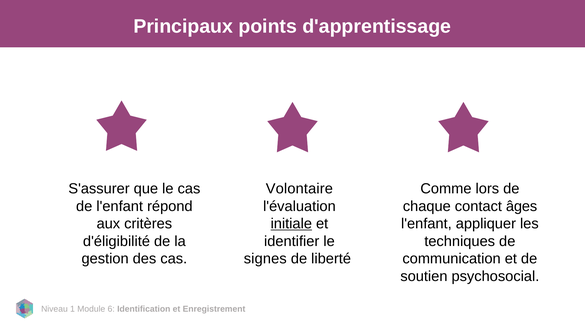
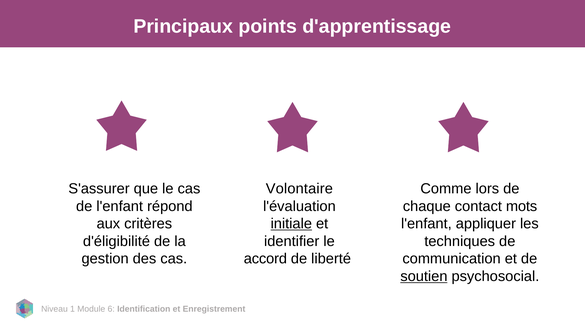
âges: âges -> mots (522, 206)
signes: signes -> accord (265, 259)
soutien underline: none -> present (424, 276)
